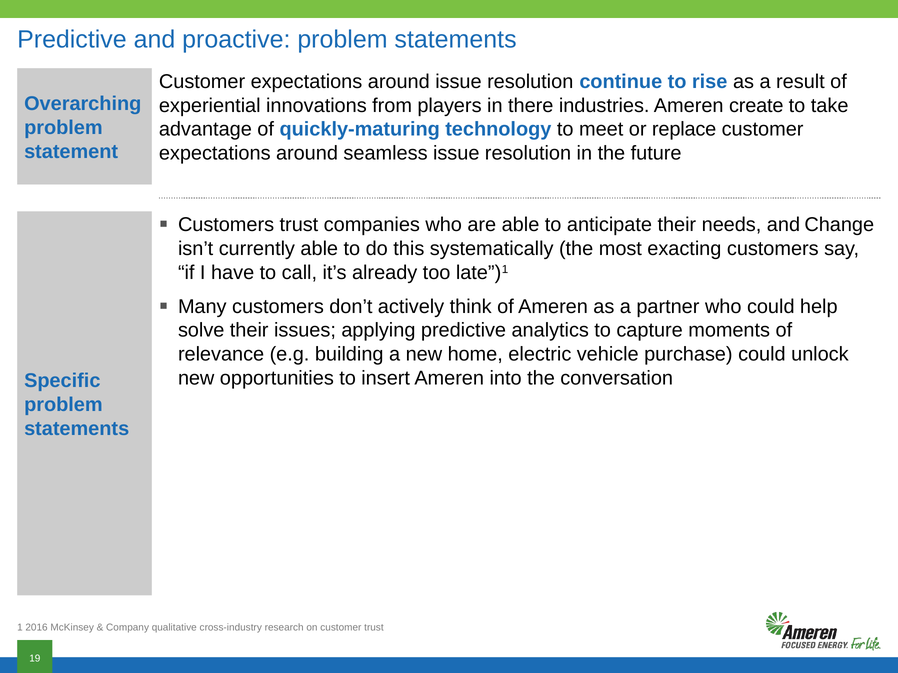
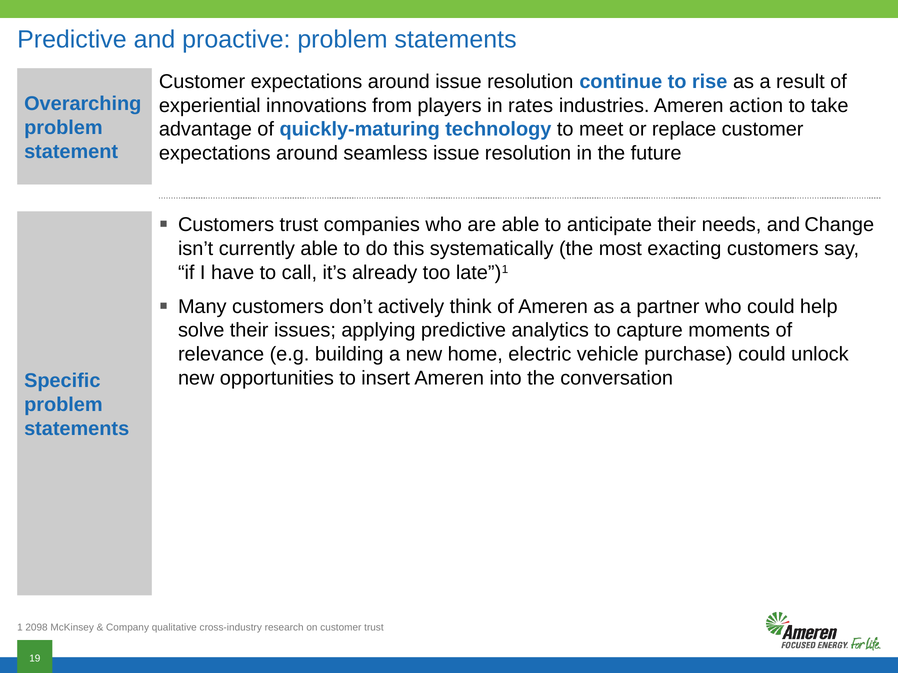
there: there -> rates (531, 106)
create: create -> action (756, 106)
2016: 2016 -> 2098 (37, 628)
